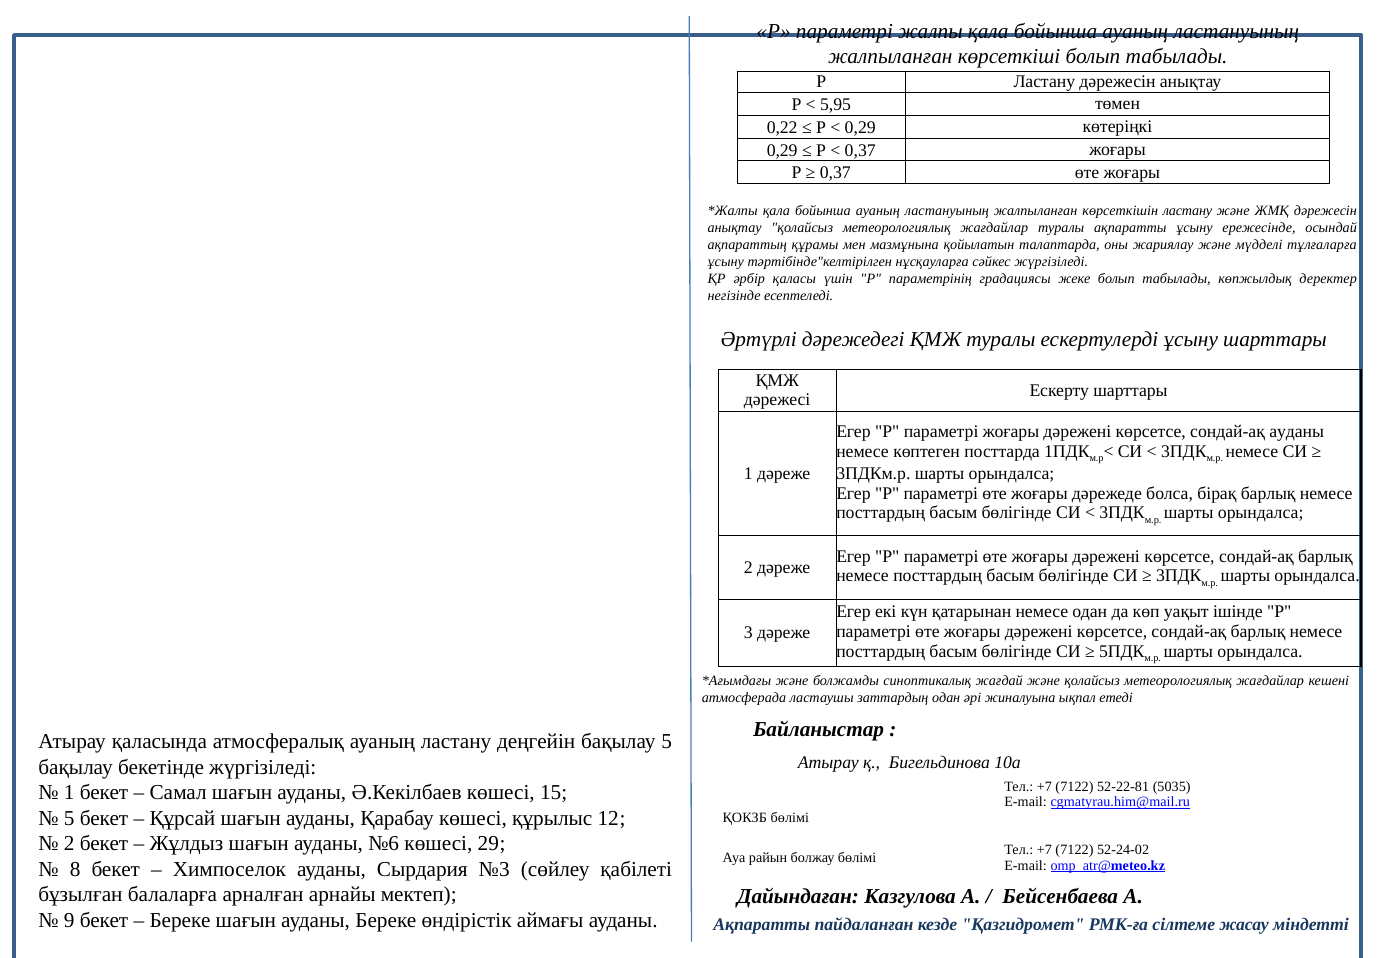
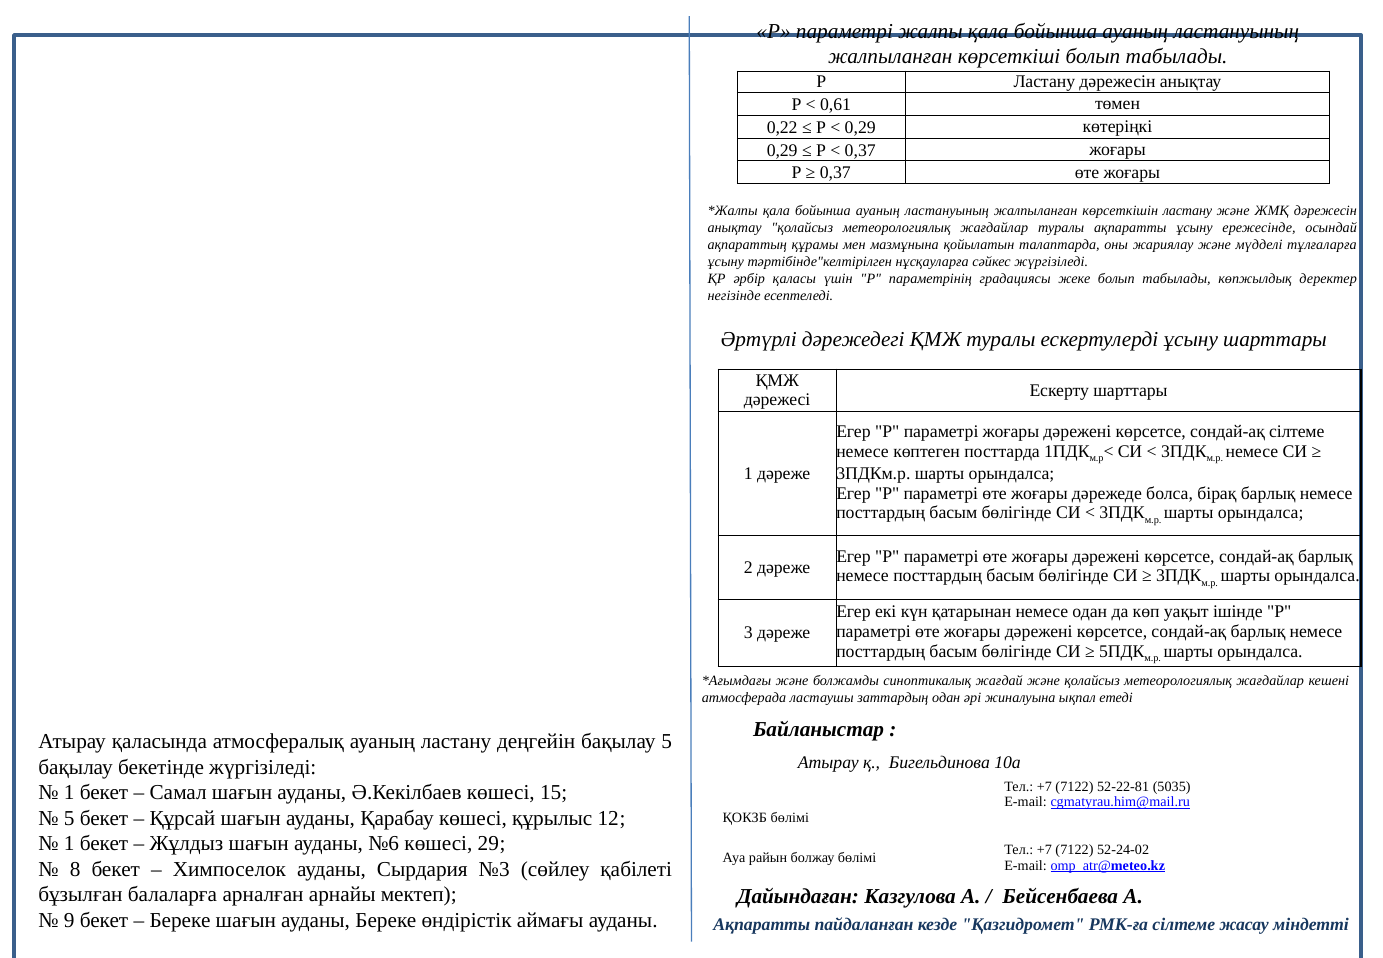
5,95: 5,95 -> 0,61 (836, 104)
сондай-ақ ауданы: ауданы -> сілтеме (1297, 432)
2: 2 -> 1 (69, 843)
